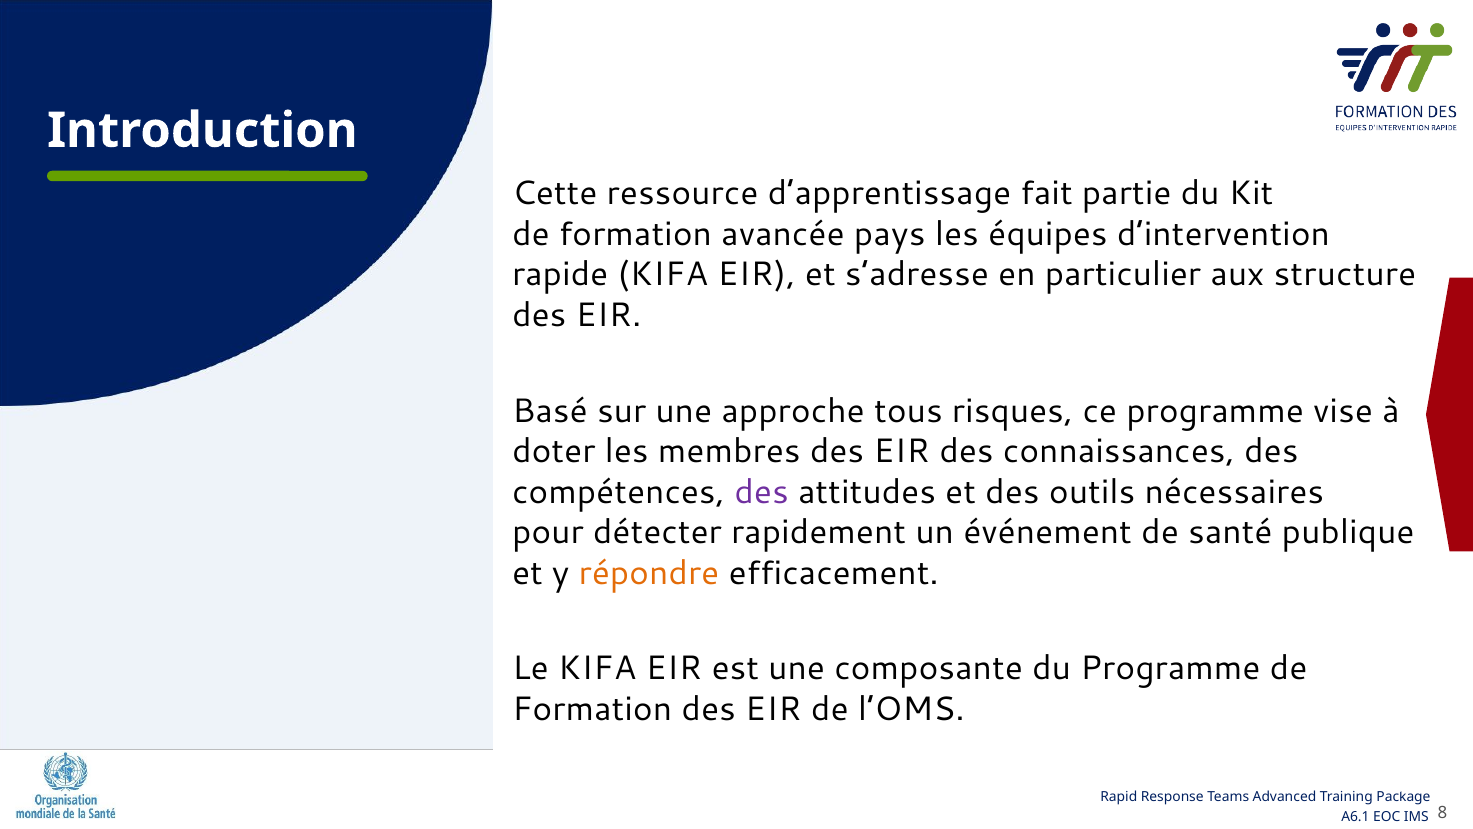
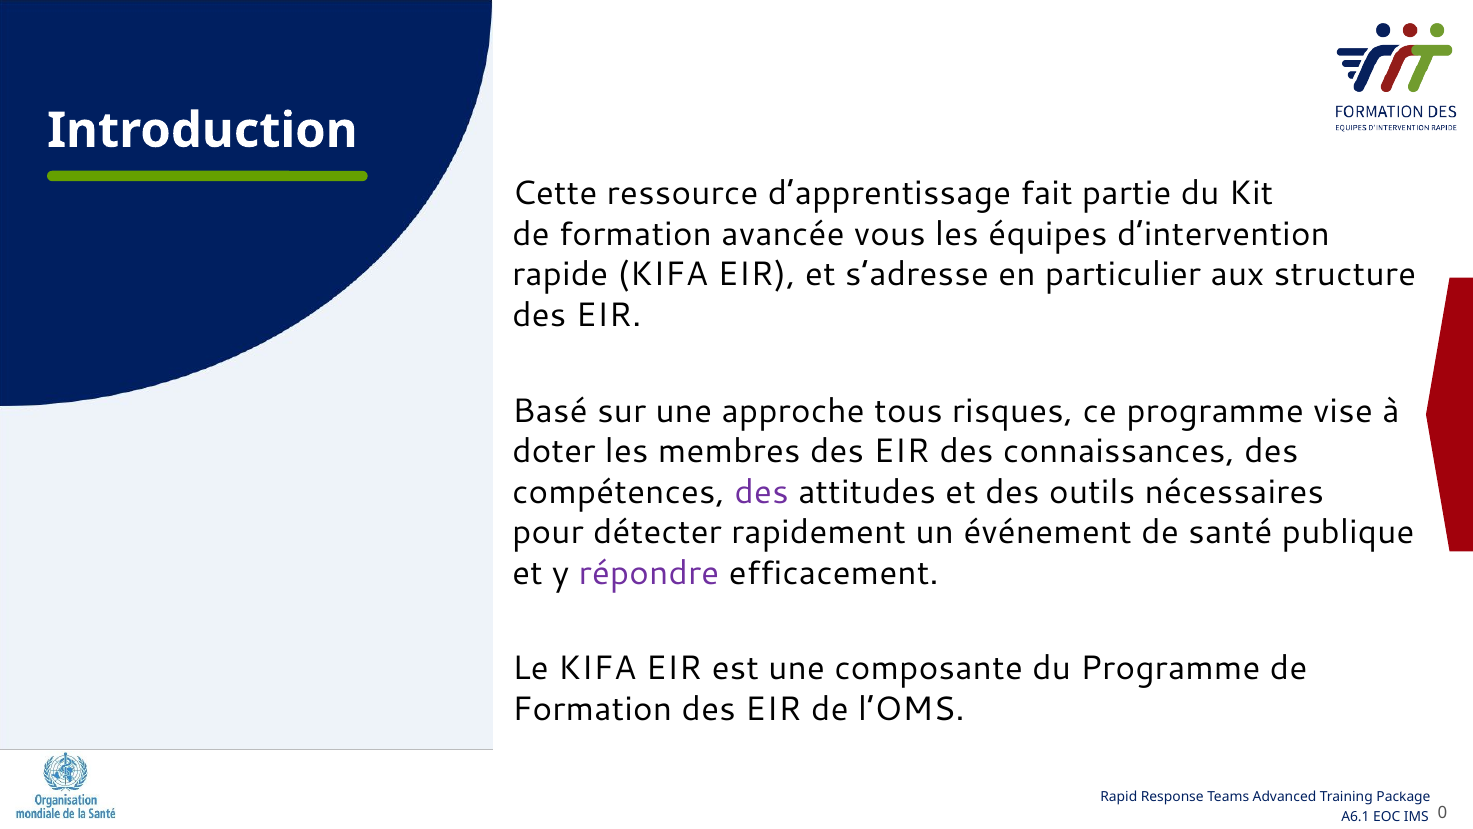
pays: pays -> vous (890, 234)
répondre colour: orange -> purple (649, 573)
8: 8 -> 0 (1442, 813)
